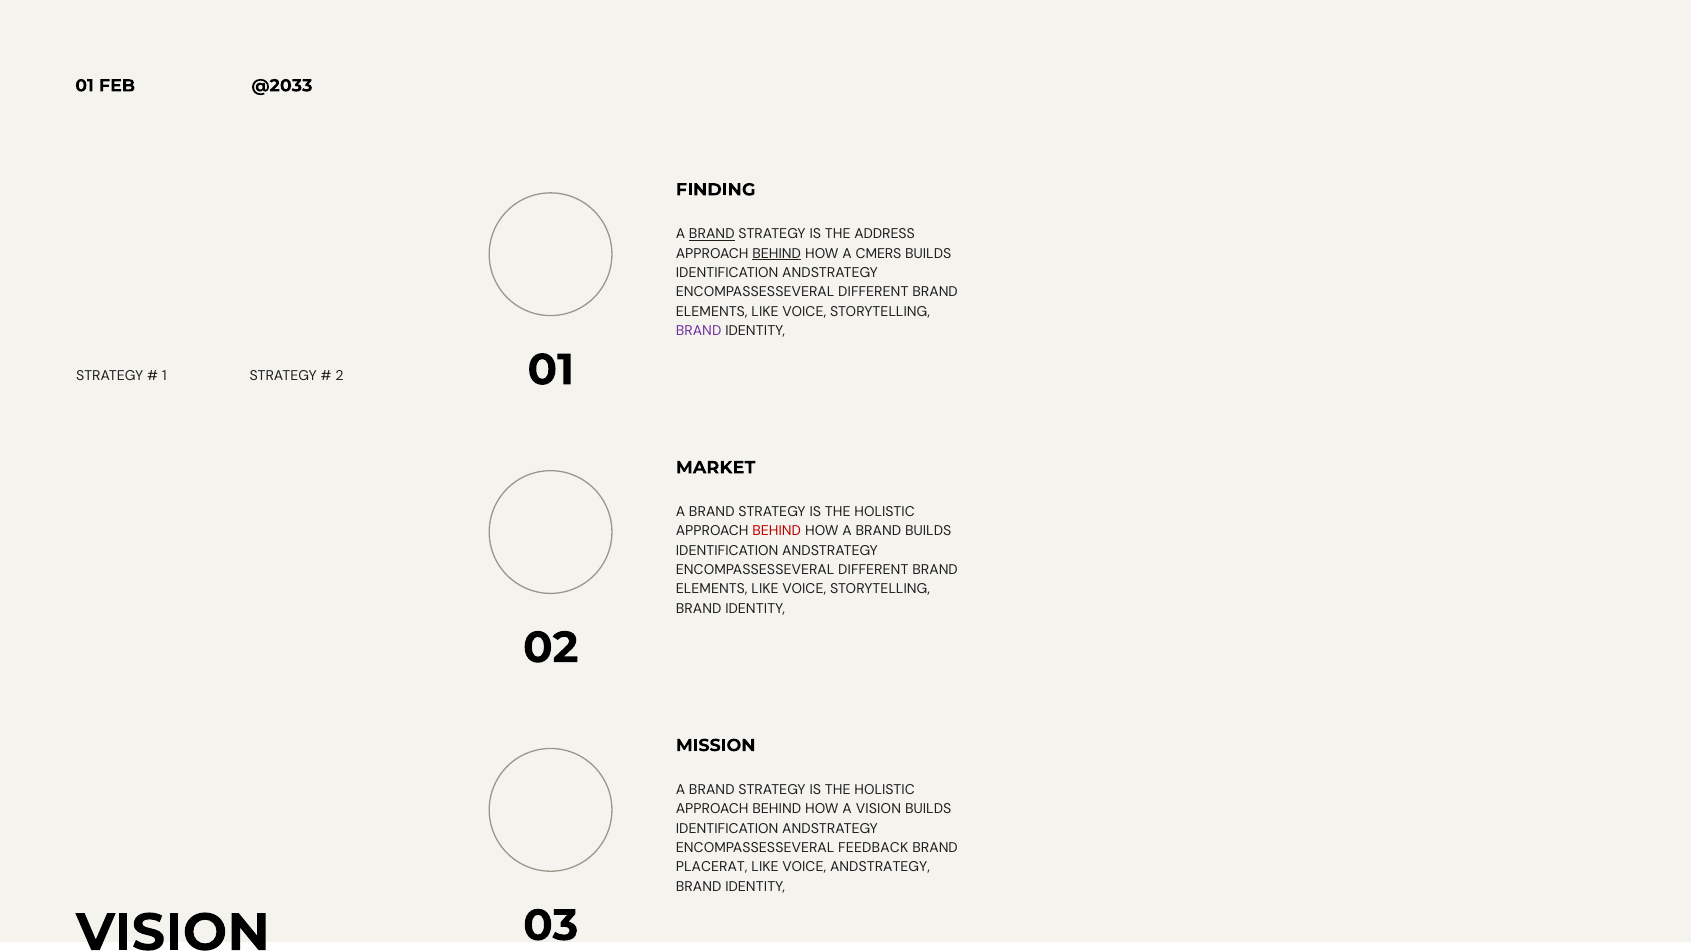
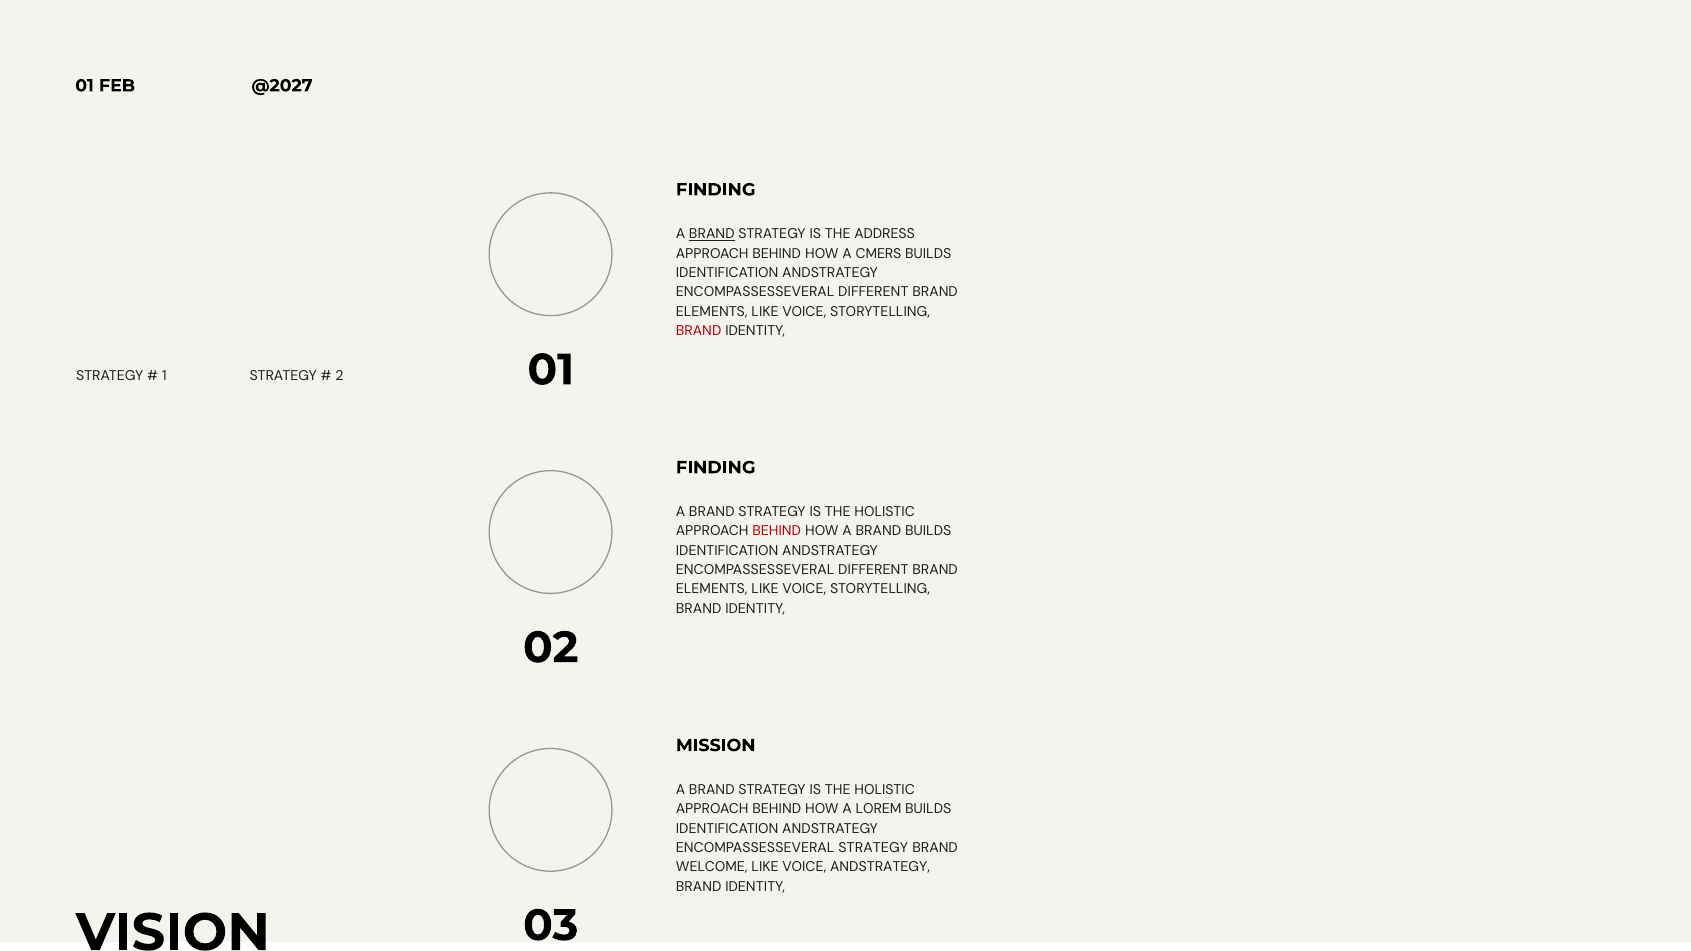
@2033: @2033 -> @2027 (282, 86)
BEHIND underline: present -> none (777, 253)
BRAND colour: purple -> red (699, 331)
MARKET: MARKET -> FINDING (716, 468)
A VISION: VISION -> LOREM (879, 809)
ENCOMPASSESSEVERAL FEEDBACK: FEEDBACK -> STRATEGY (873, 848)
PLACERAT: PLACERAT -> WELCOME (712, 867)
